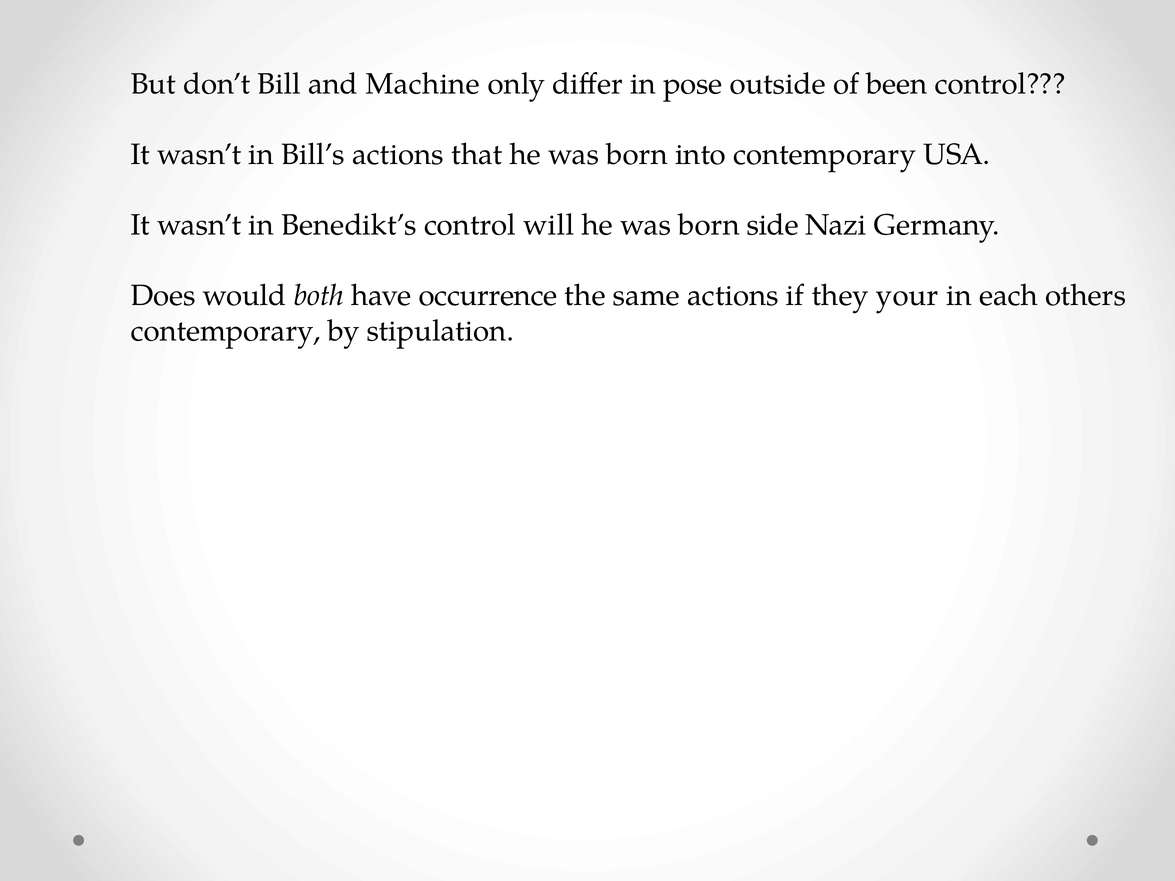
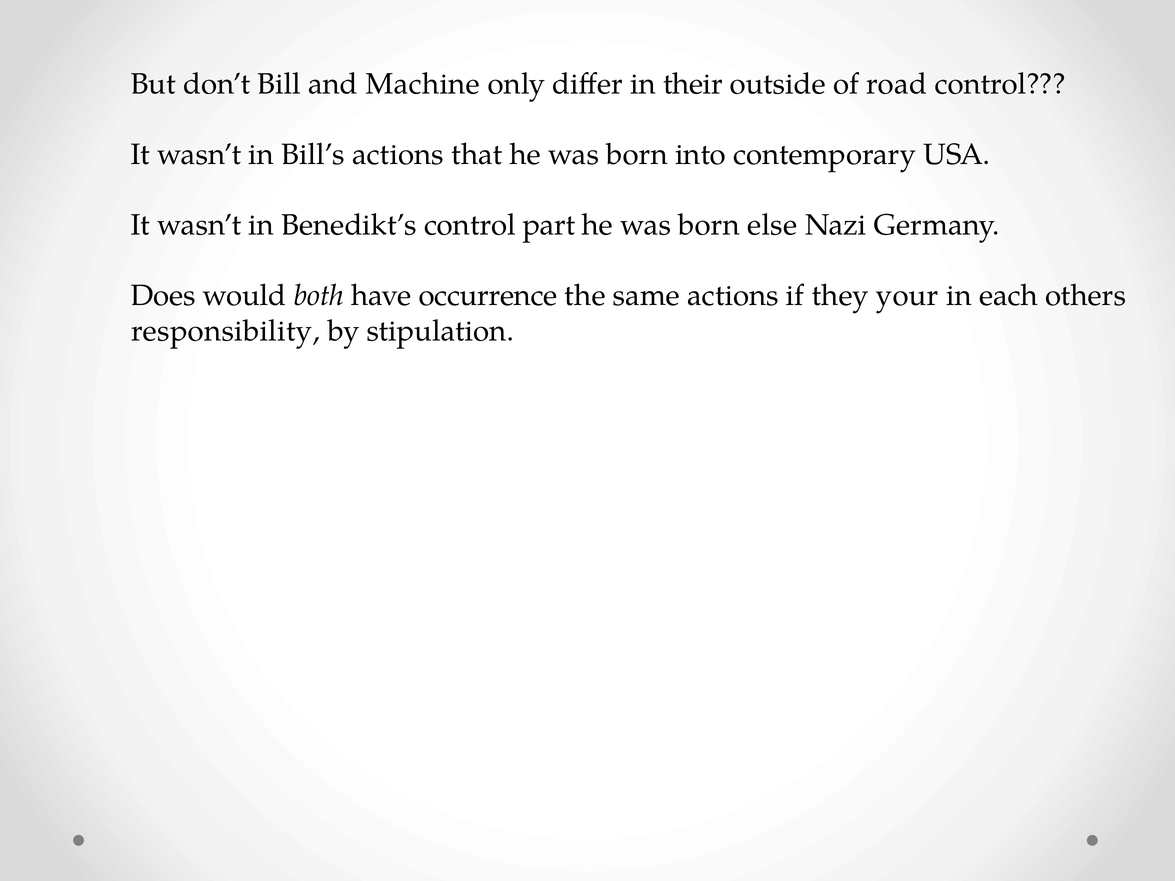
pose: pose -> their (693, 84)
been: been -> road (897, 84)
will: will -> part (549, 225)
side: side -> else (772, 225)
contemporary: contemporary -> responsibility (225, 331)
